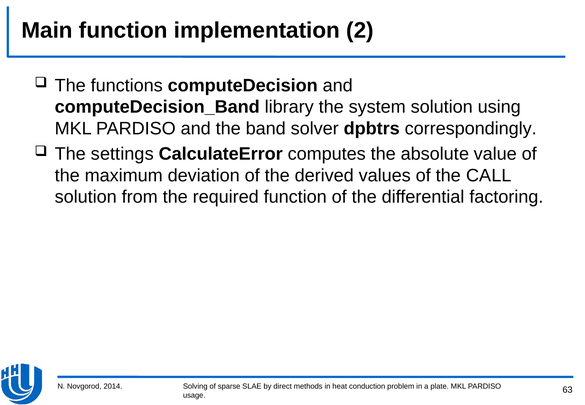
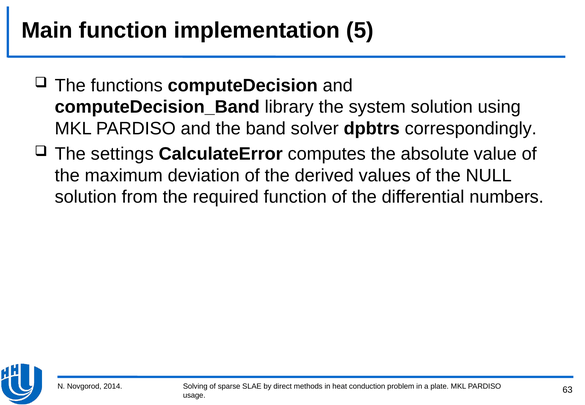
2: 2 -> 5 (360, 30)
CALL: CALL -> NULL (489, 175)
factoring: factoring -> numbers (507, 197)
